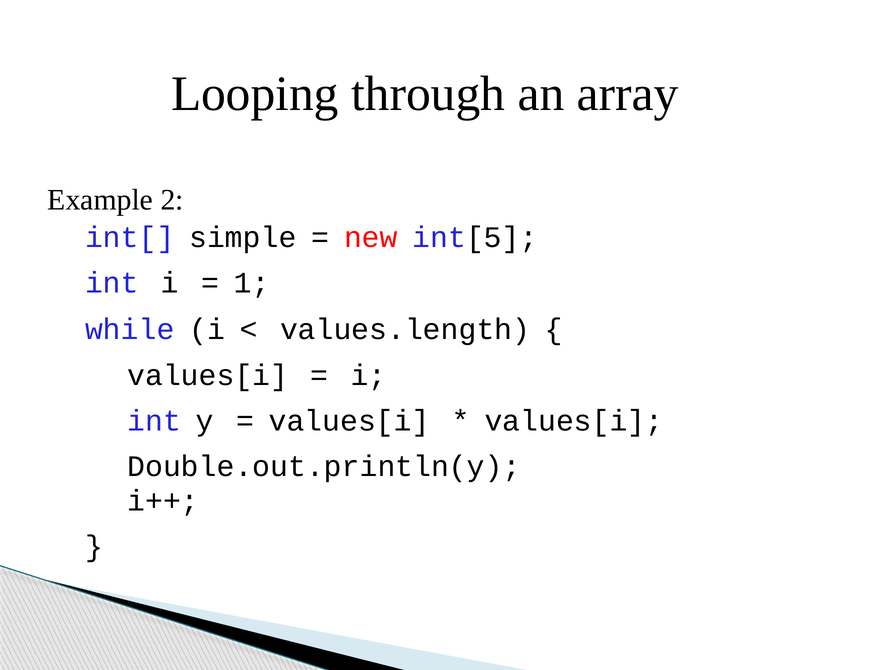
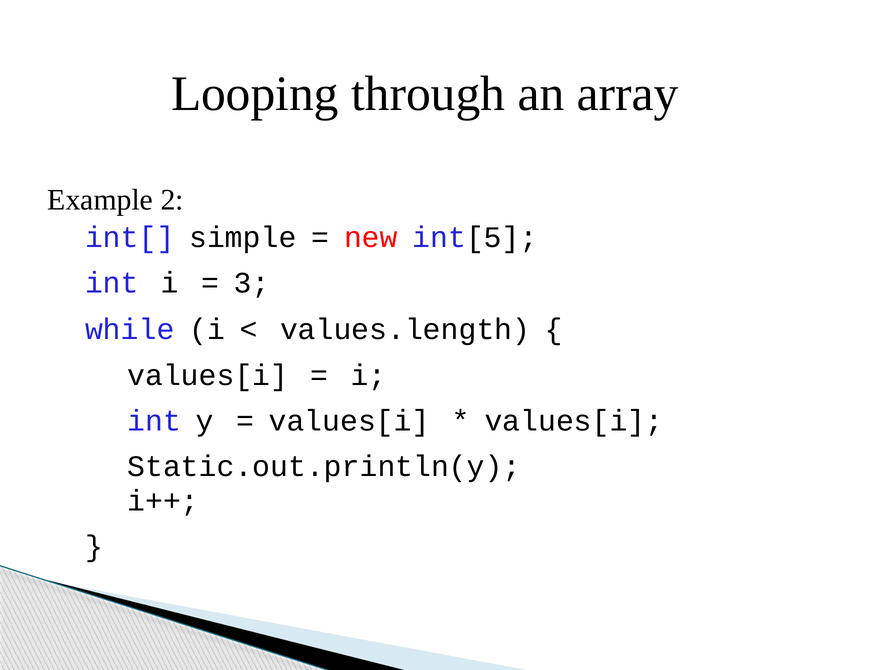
1: 1 -> 3 (252, 283)
Double.out.println(y: Double.out.println(y -> Static.out.println(y (324, 466)
